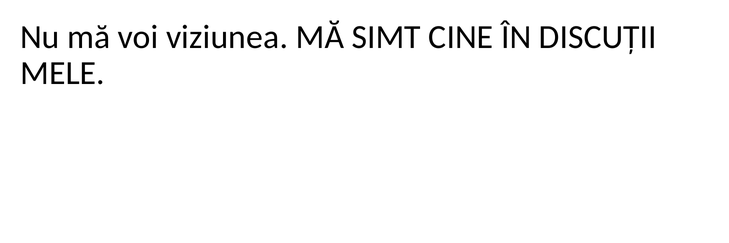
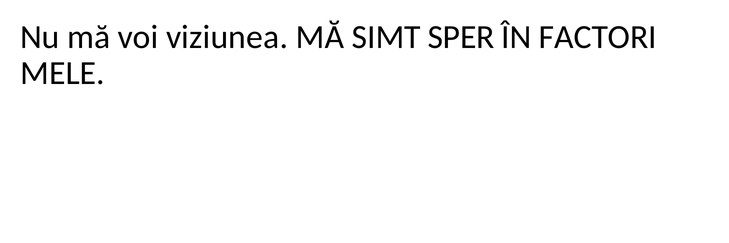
CINE: CINE -> SPER (461, 37)
DISCUȚII: DISCUȚII -> FACTORI (598, 37)
